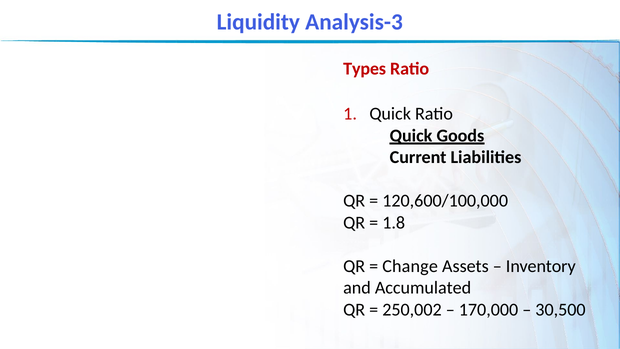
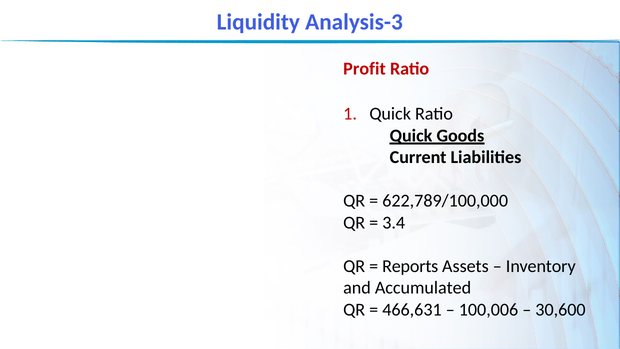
Types: Types -> Profit (365, 69)
120,600/100,000: 120,600/100,000 -> 622,789/100,000 (445, 201)
1.8: 1.8 -> 3.4 (394, 222)
Change: Change -> Reports (410, 266)
250,002: 250,002 -> 466,631 (412, 309)
170,000: 170,000 -> 100,006 (489, 309)
30,500: 30,500 -> 30,600 (560, 309)
